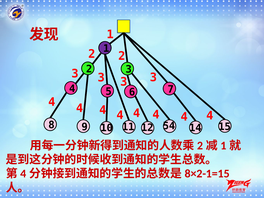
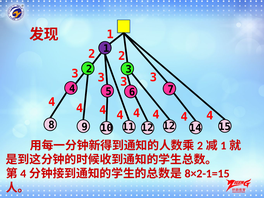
12 54: 54 -> 12 (169, 126)
